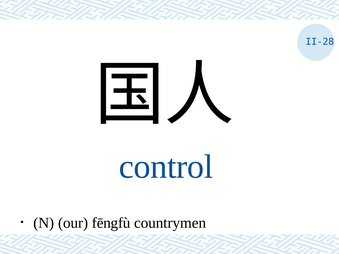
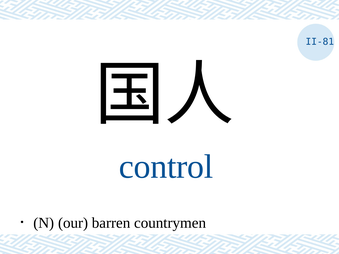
II-28: II-28 -> II-81 (320, 42)
fēngfù: fēngfù -> barren (111, 223)
